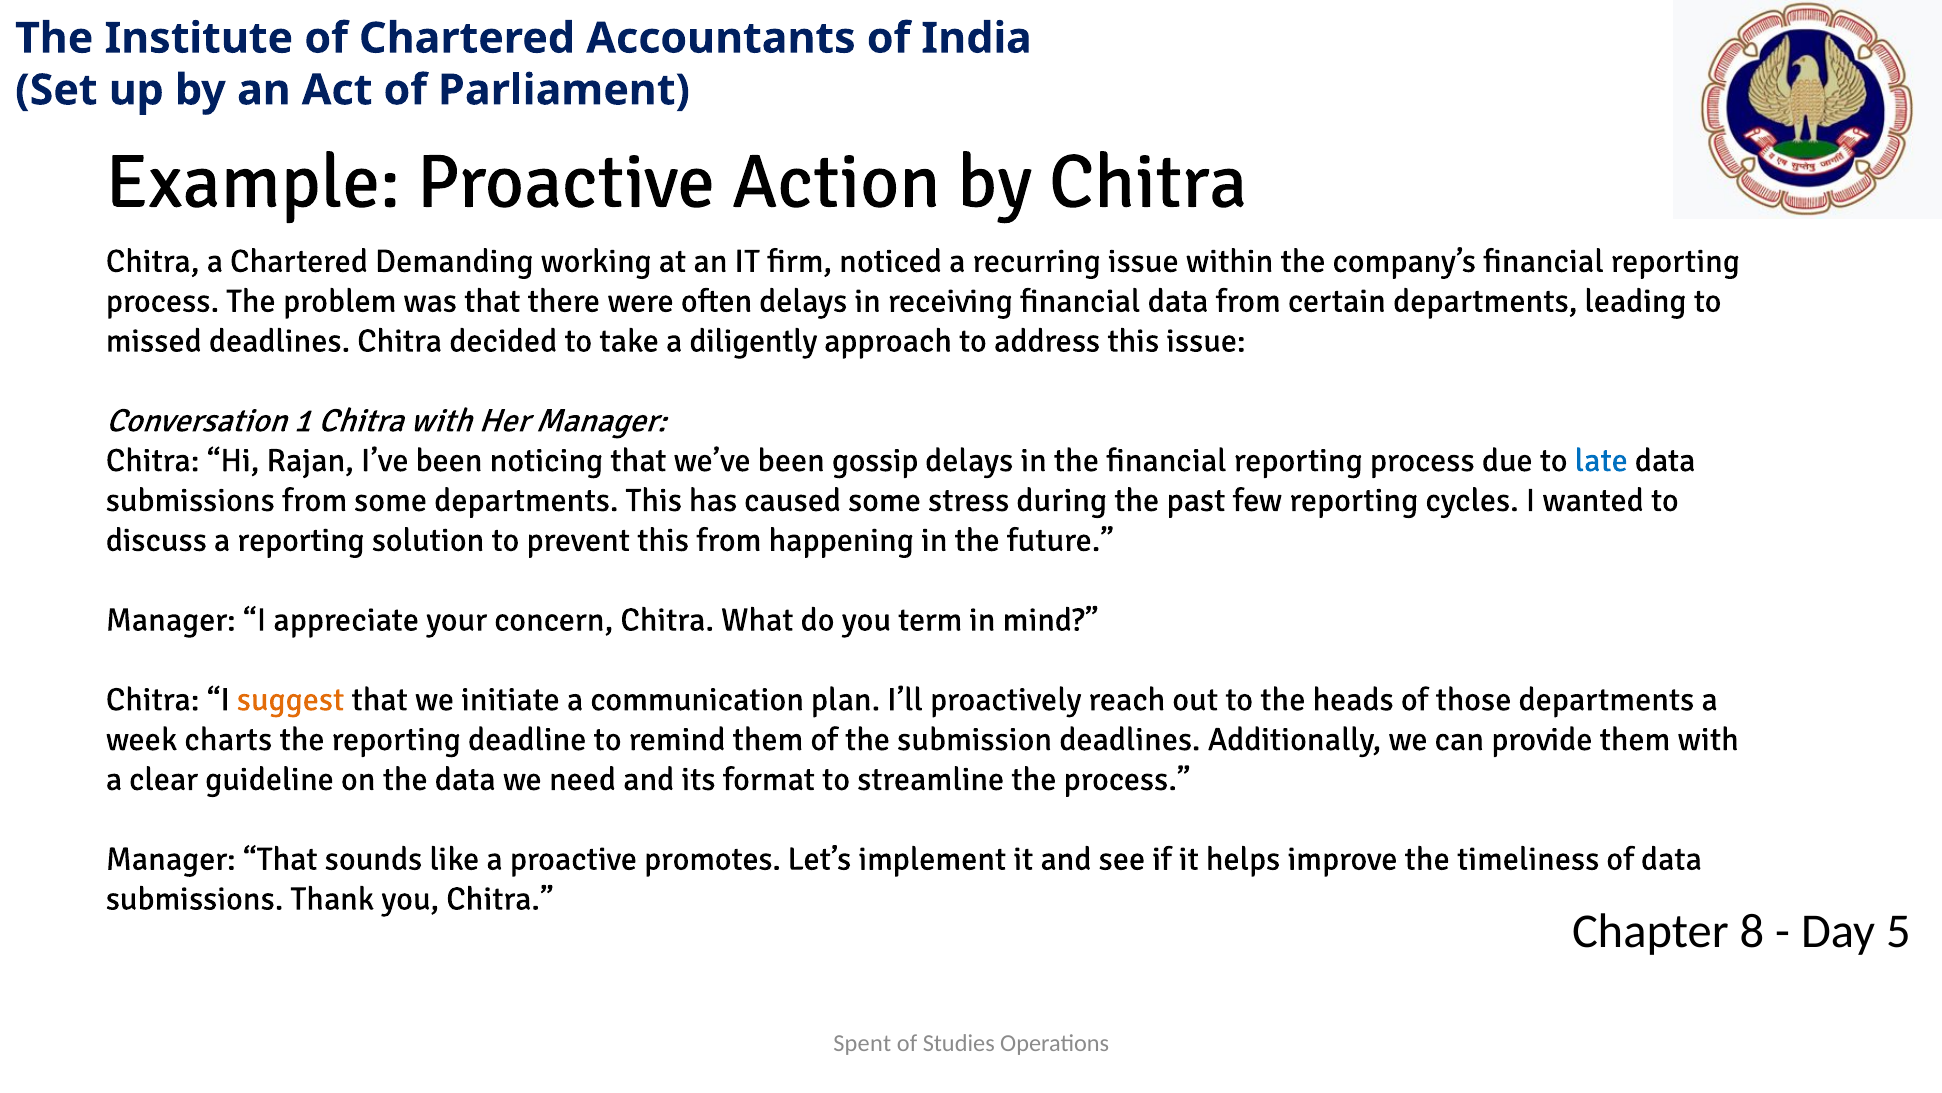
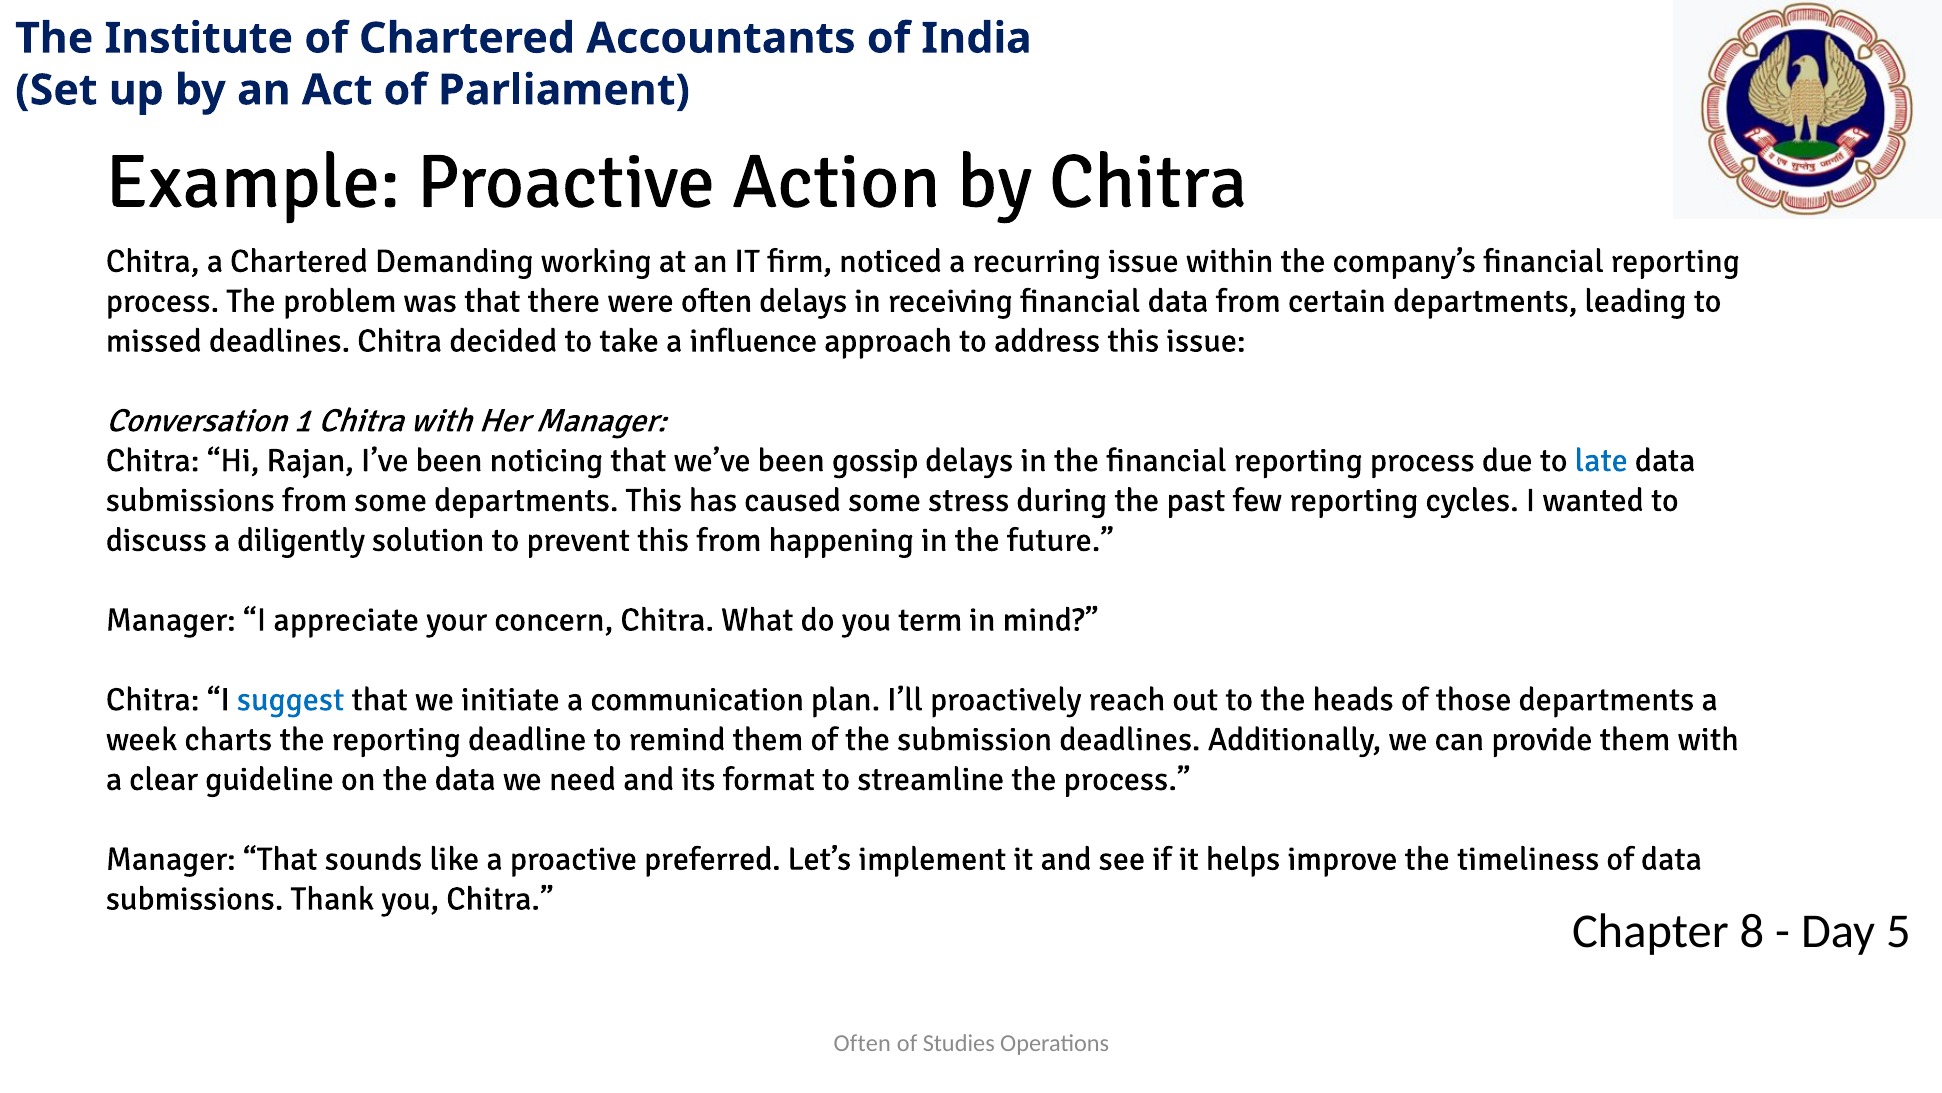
diligently: diligently -> influence (753, 341)
a reporting: reporting -> diligently (301, 540)
suggest colour: orange -> blue (291, 699)
promotes: promotes -> preferred (712, 859)
Spent: Spent -> Often (862, 1043)
